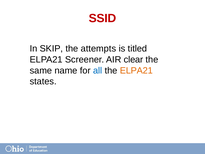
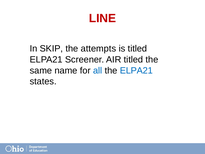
SSID: SSID -> LINE (102, 18)
AIR clear: clear -> titled (133, 59)
ELPA21 colour: orange -> blue (136, 70)
